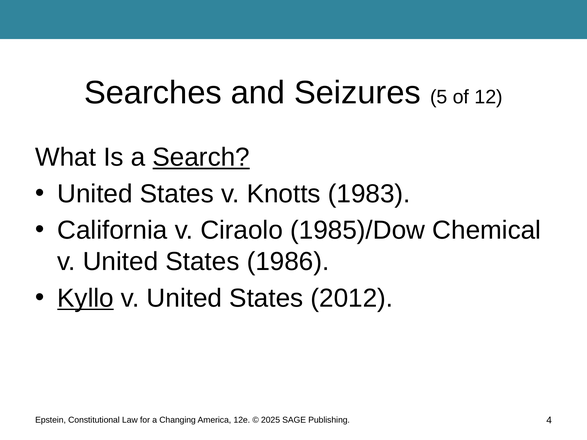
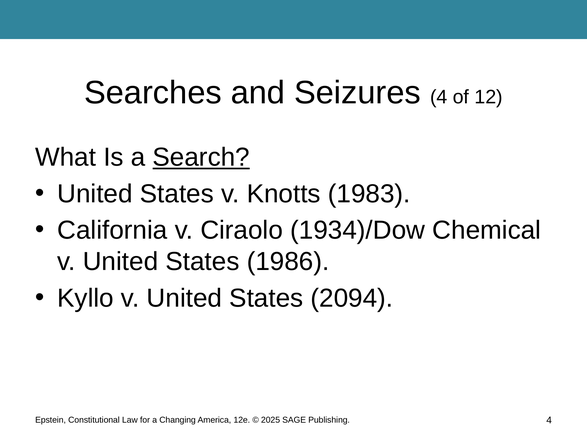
Seizures 5: 5 -> 4 (439, 97)
1985)/Dow: 1985)/Dow -> 1934)/Dow (358, 230)
Kyllo underline: present -> none (86, 298)
2012: 2012 -> 2094 (352, 298)
